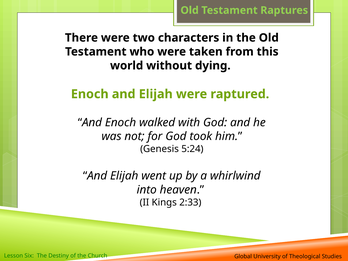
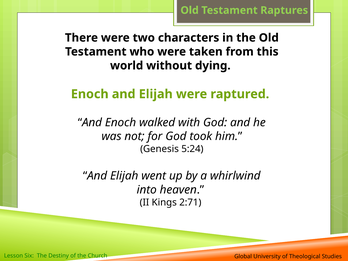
2:33: 2:33 -> 2:71 (190, 202)
